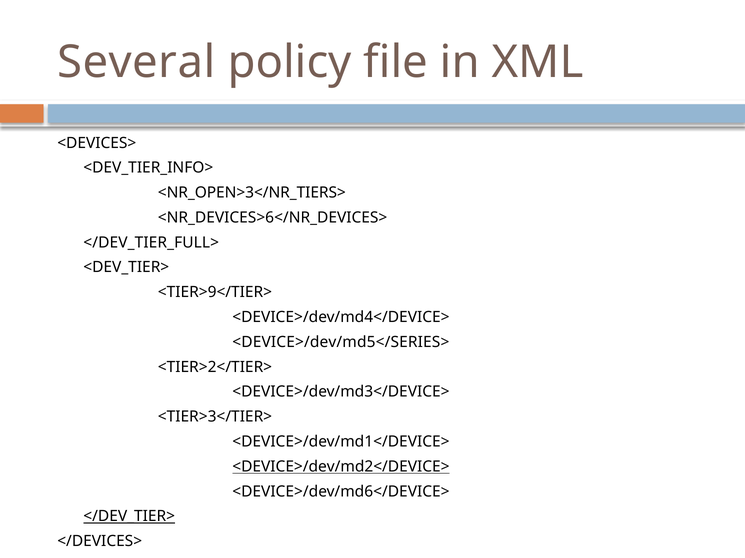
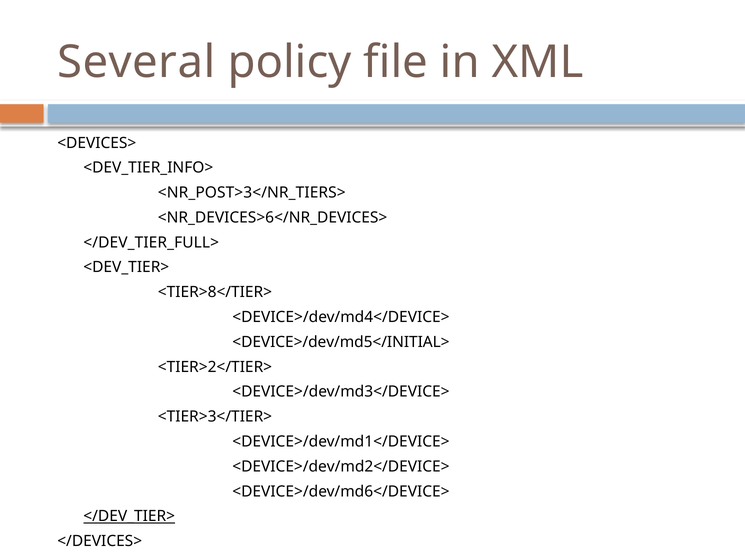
<NR_OPEN>3</NR_TIERS>: <NR_OPEN>3</NR_TIERS> -> <NR_POST>3</NR_TIERS> (252, 193)
<TIER>9</TIER>: <TIER>9</TIER> -> <TIER>8</TIER> (215, 293)
<DEVICE>/dev/md5</SERIES>: <DEVICE>/dev/md5</SERIES> -> <DEVICE>/dev/md5</INITIAL> (341, 343)
<DEVICE>/dev/md2</DEVICE> underline: present -> none (341, 467)
